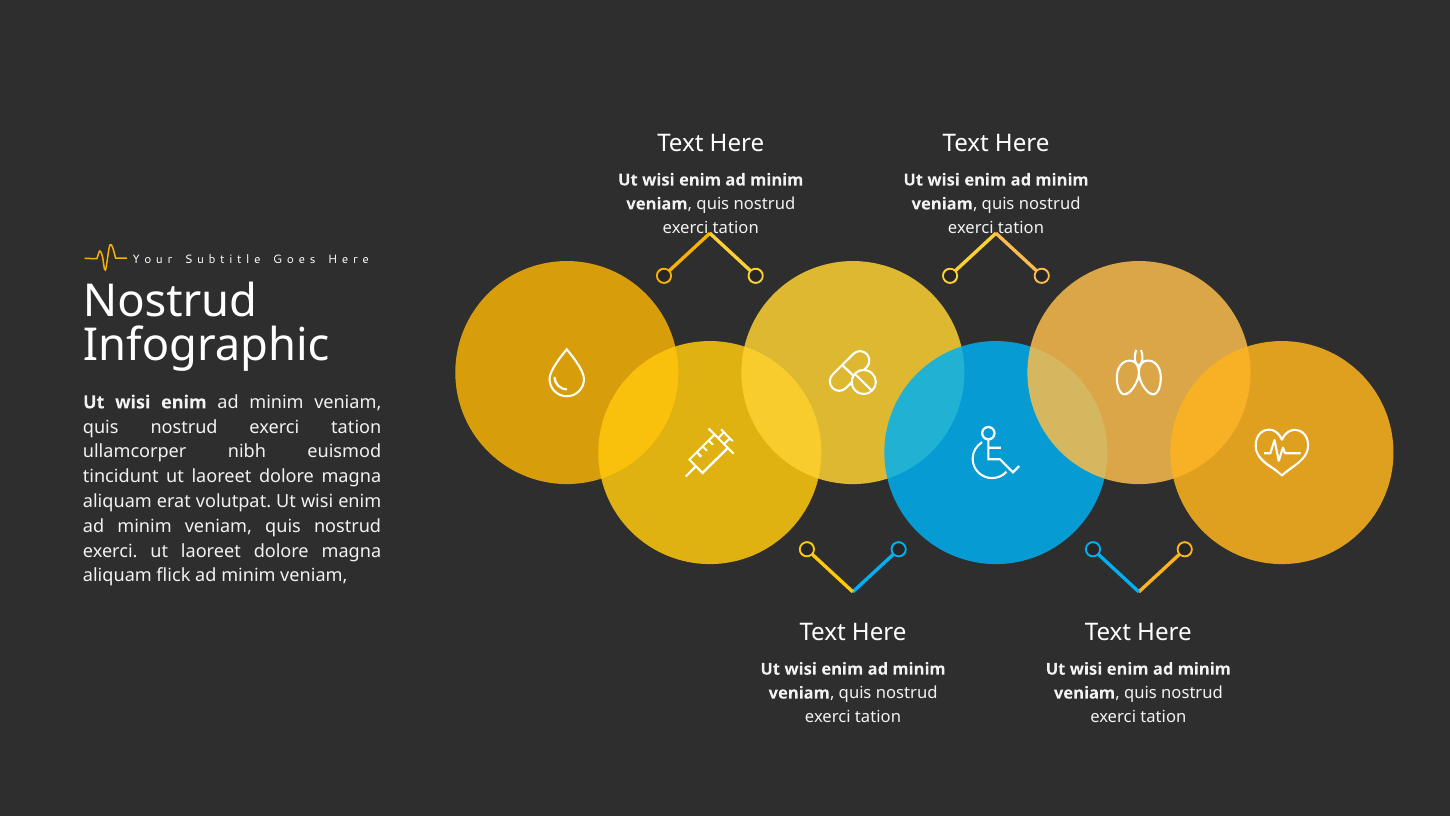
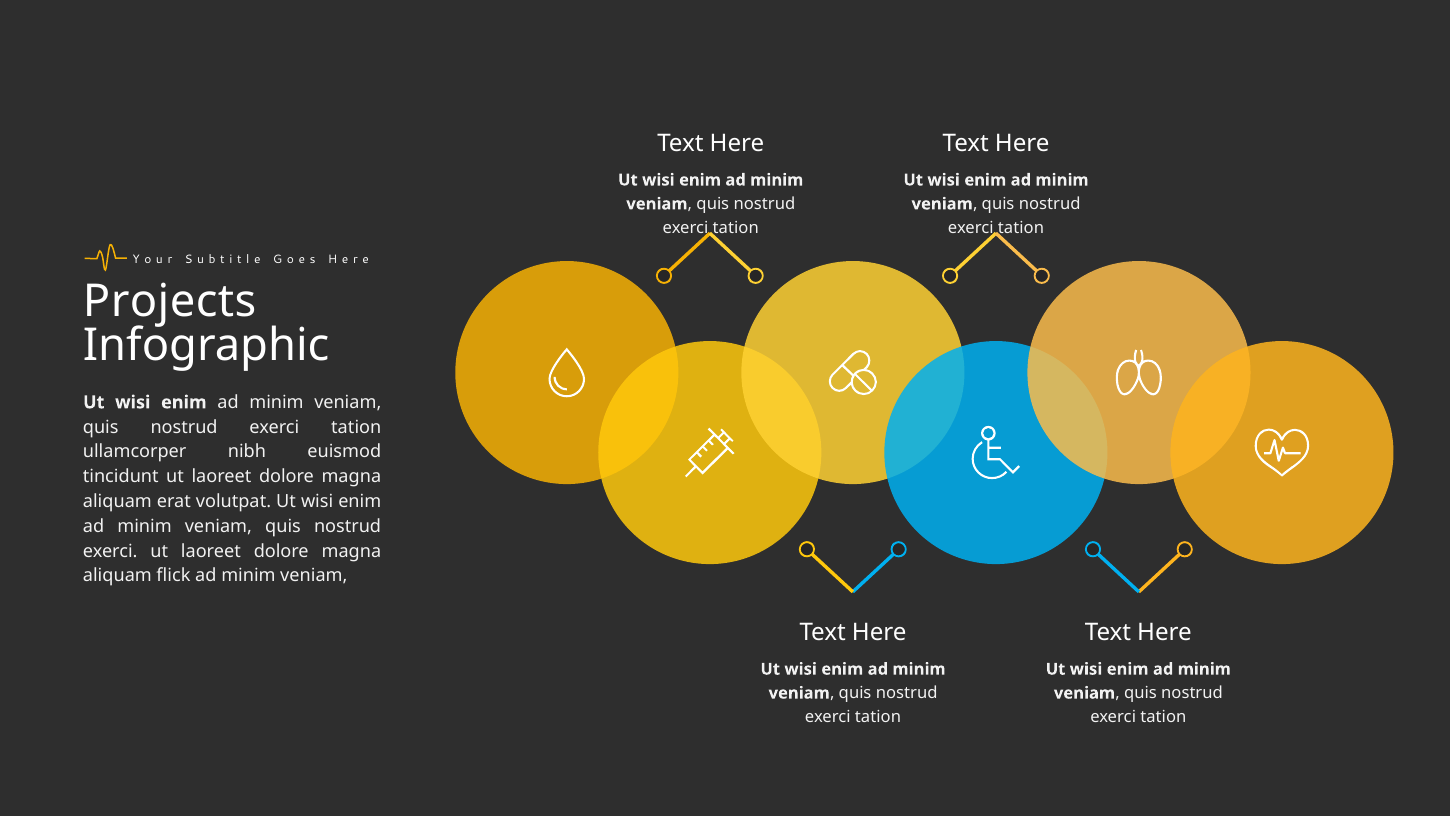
Nostrud: Nostrud -> Projects (170, 302)
